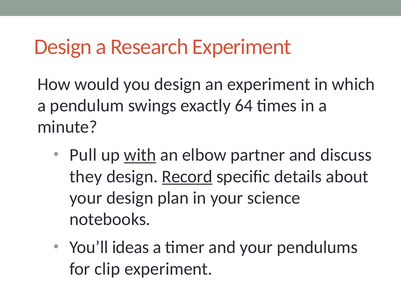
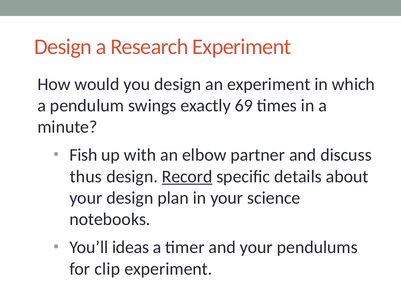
64: 64 -> 69 (244, 106)
Pull: Pull -> Fish (83, 155)
with underline: present -> none (140, 155)
they: they -> thus (86, 176)
